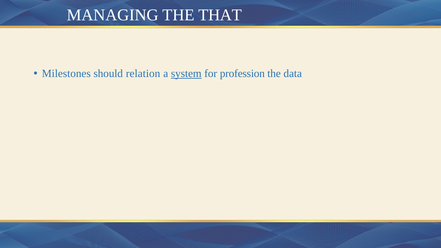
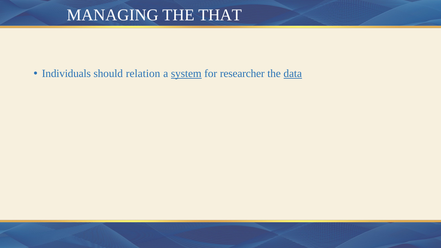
Milestones: Milestones -> Individuals (66, 74)
profession: profession -> researcher (242, 74)
data underline: none -> present (293, 74)
